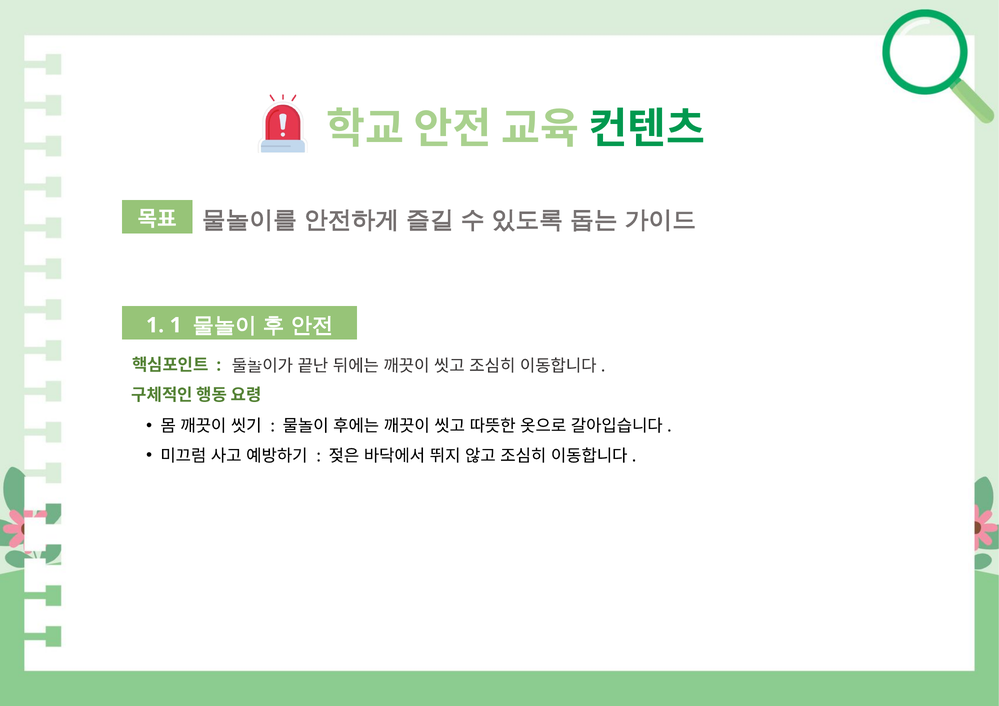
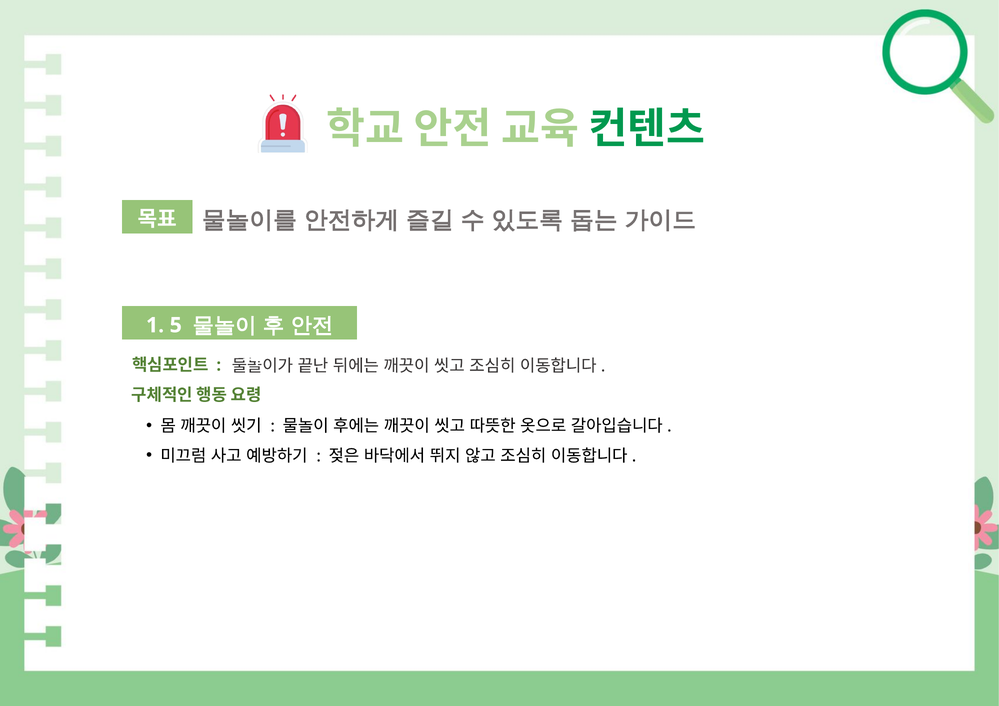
1 1: 1 -> 5 (176, 325)
